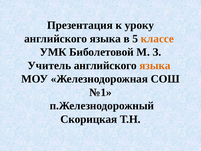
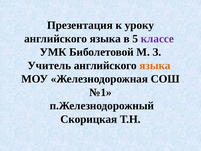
классе colour: orange -> purple (157, 39)
